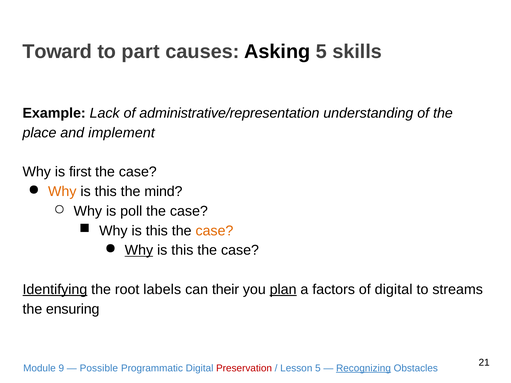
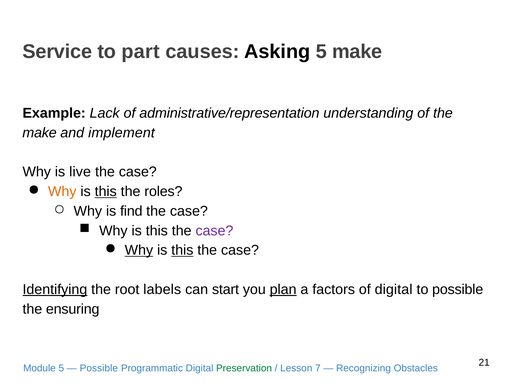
Toward: Toward -> Service (57, 52)
5 skills: skills -> make (357, 52)
place: place -> make (40, 133)
first: first -> live (80, 172)
this underline: none -> present (106, 192)
mind: mind -> roles (163, 192)
poll: poll -> find (131, 211)
case colour: orange -> purple (214, 231)
this underline: none -> present (182, 250)
their: their -> start (226, 290)
to streams: streams -> possible (458, 290)
Module 9: 9 -> 5 (61, 368)
Preservation colour: red -> green (244, 368)
Lesson 5: 5 -> 7 (318, 368)
Recognizing underline: present -> none (363, 368)
